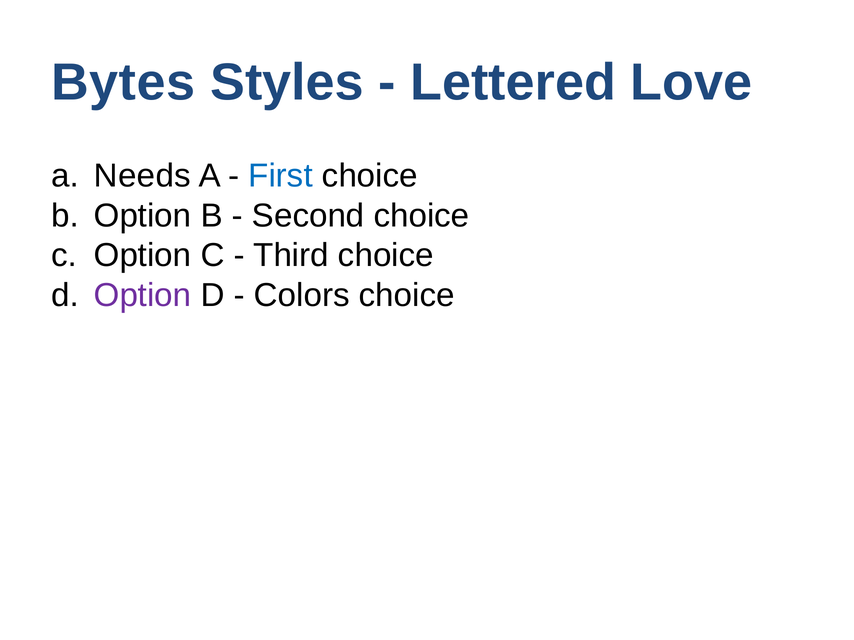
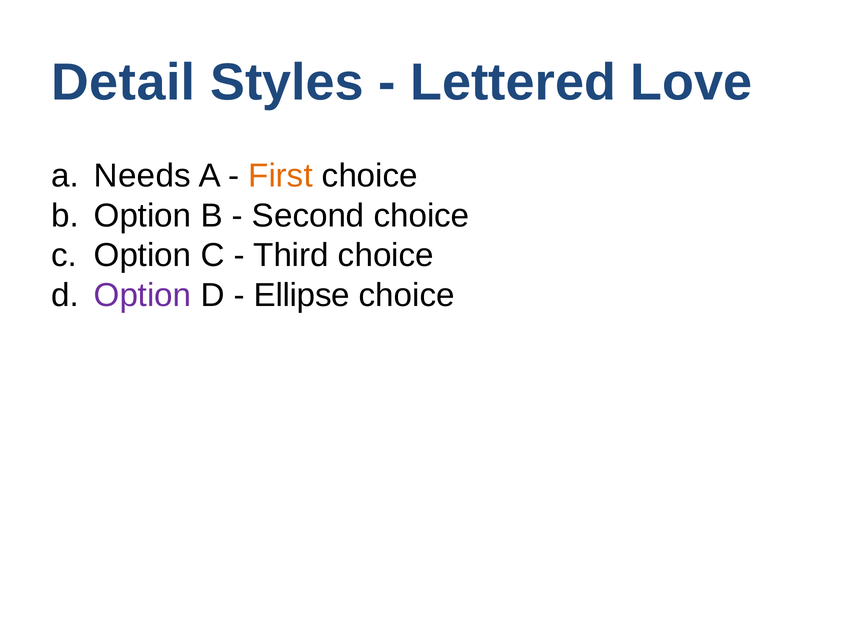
Bytes: Bytes -> Detail (123, 83)
First colour: blue -> orange (281, 176)
Colors: Colors -> Ellipse (302, 296)
